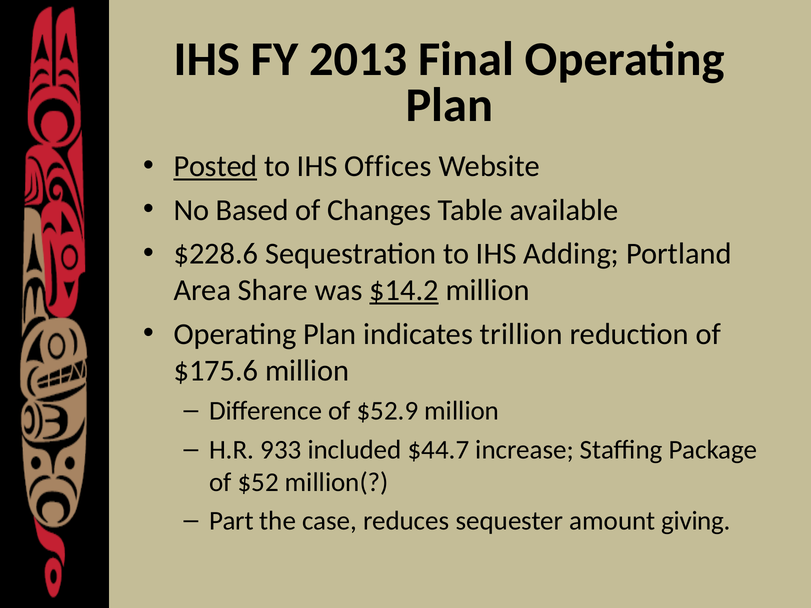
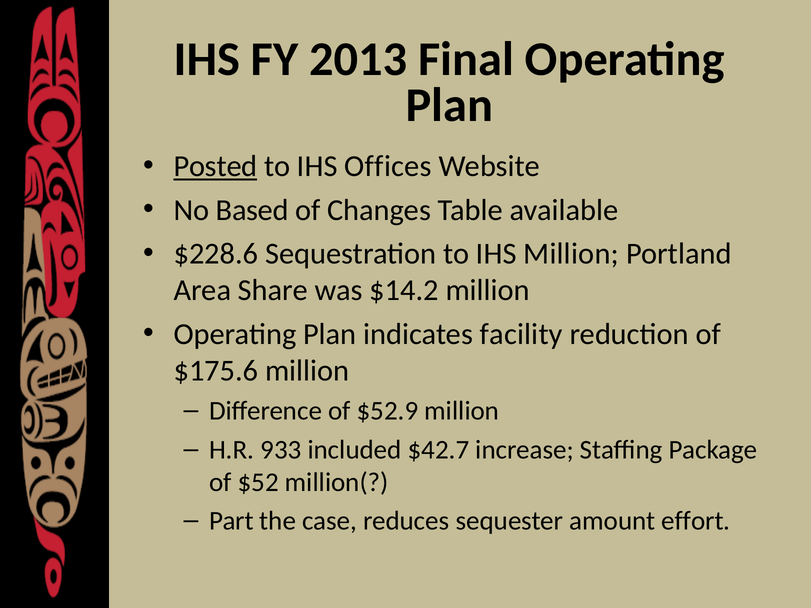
IHS Adding: Adding -> Million (571, 254)
$14.2 underline: present -> none (404, 290)
trillion: trillion -> facility (521, 334)
$44.7: $44.7 -> $42.7 (439, 450)
giving: giving -> effort (696, 521)
